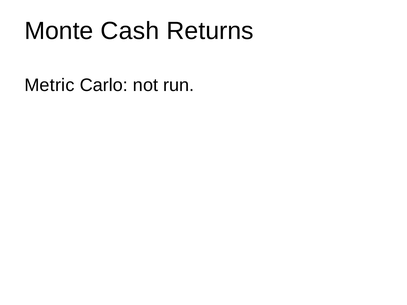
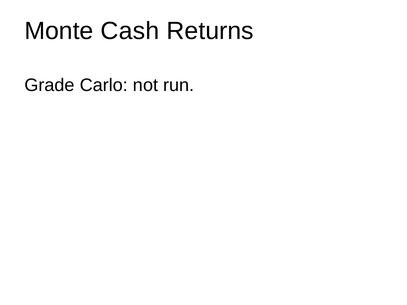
Metric: Metric -> Grade (49, 85)
